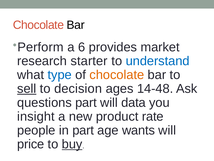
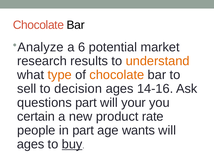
Perform: Perform -> Analyze (40, 47)
provides: provides -> potential (113, 47)
starter: starter -> results (89, 61)
understand colour: blue -> orange (158, 61)
type colour: blue -> orange (60, 75)
sell underline: present -> none (27, 88)
14-48: 14-48 -> 14-16 (155, 88)
data: data -> your (133, 102)
insight: insight -> certain (36, 116)
price: price -> ages (31, 144)
